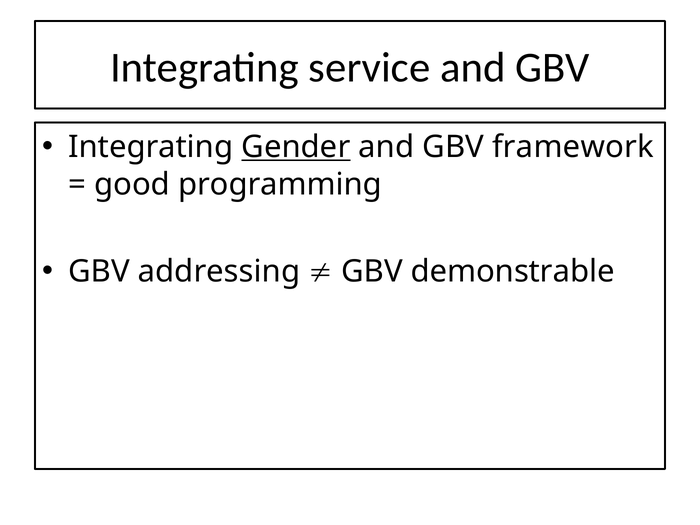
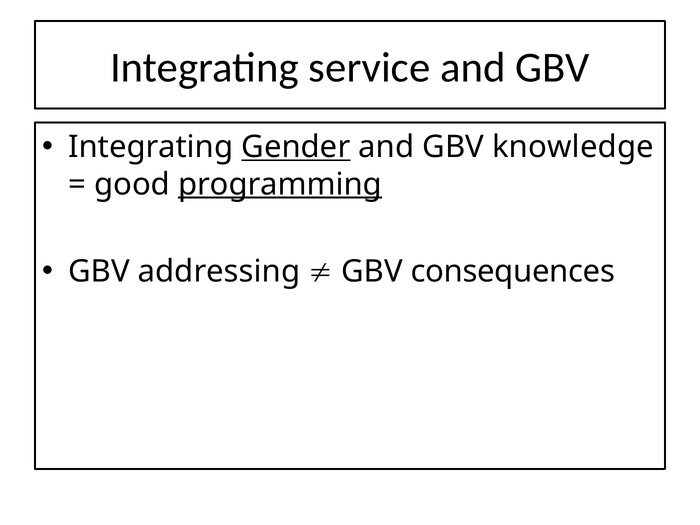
framework: framework -> knowledge (573, 147)
programming underline: none -> present (280, 184)
demonstrable: demonstrable -> consequences (513, 271)
